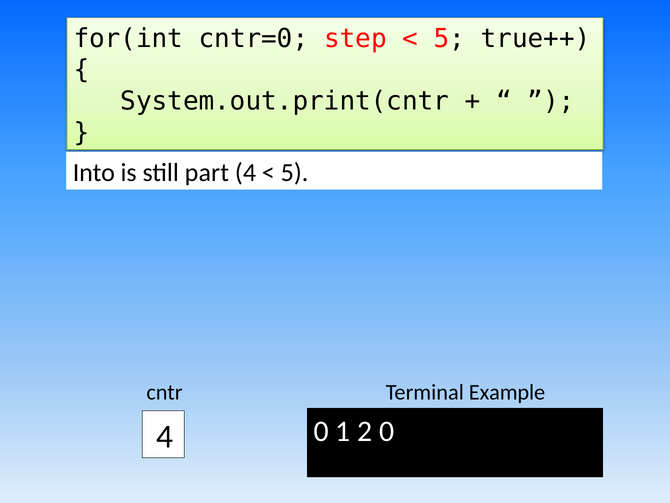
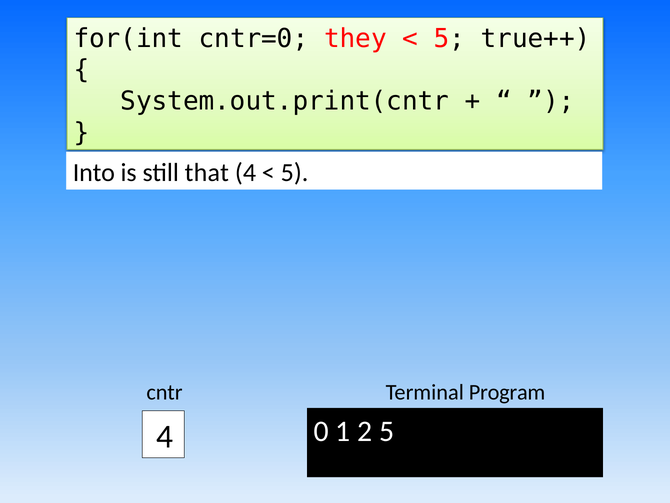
step: step -> they (355, 38)
part: part -> that (207, 172)
Example: Example -> Program (507, 392)
2 0: 0 -> 5 (387, 431)
